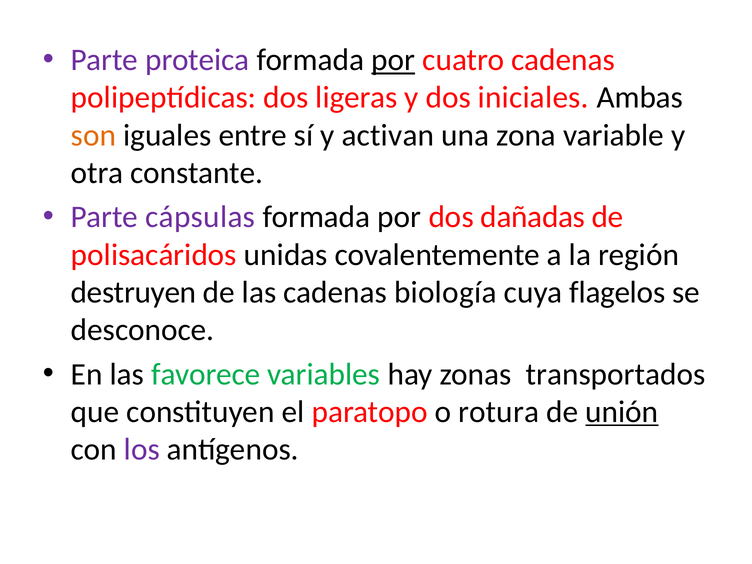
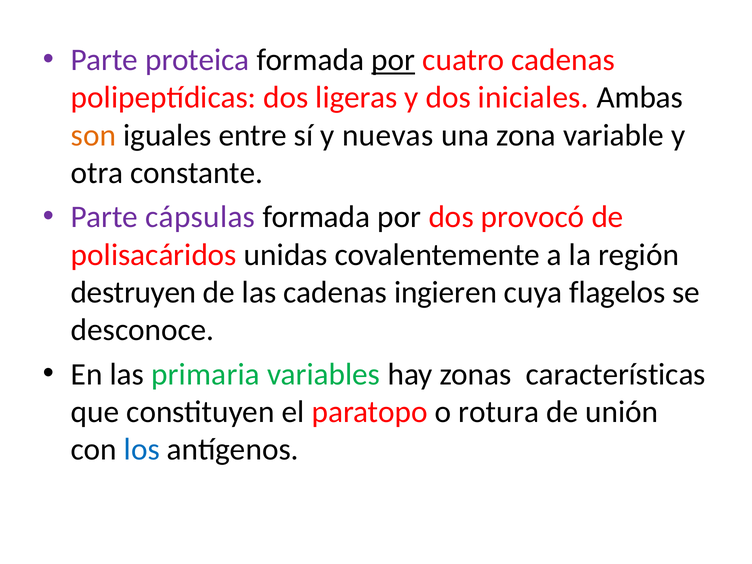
activan: activan -> nuevas (388, 135)
dañadas: dañadas -> provocó (533, 217)
biología: biología -> ingieren (446, 292)
favorece: favorece -> primaria (206, 374)
transportados: transportados -> características (616, 374)
unión underline: present -> none (622, 412)
los colour: purple -> blue (142, 449)
